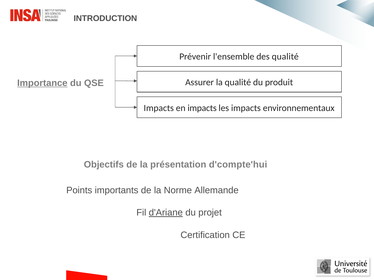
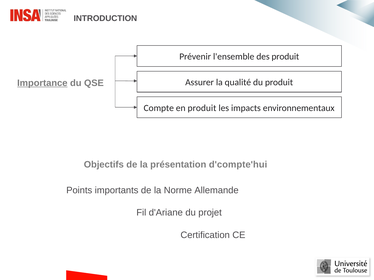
des qualité: qualité -> produit (285, 57)
Impacts: Impacts -> Compte (159, 108)
en impacts: impacts -> produit (202, 108)
d'Ariane underline: present -> none (166, 213)
